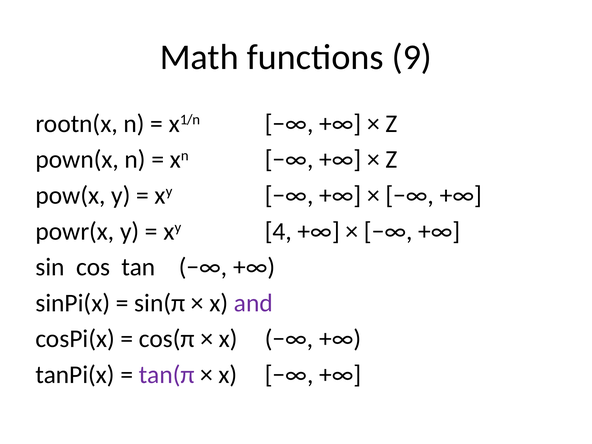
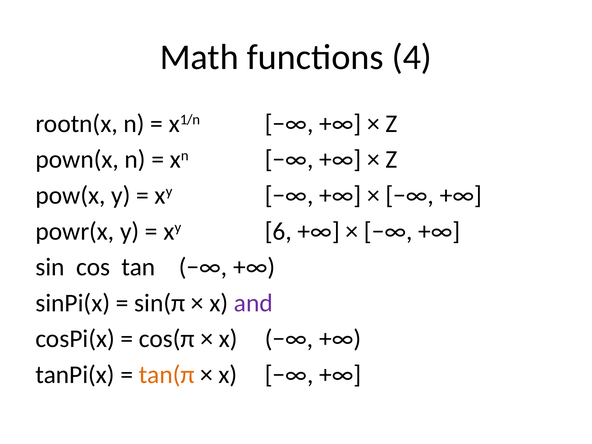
9: 9 -> 4 (412, 57)
4: 4 -> 6 (278, 231)
tan(π colour: purple -> orange (167, 375)
